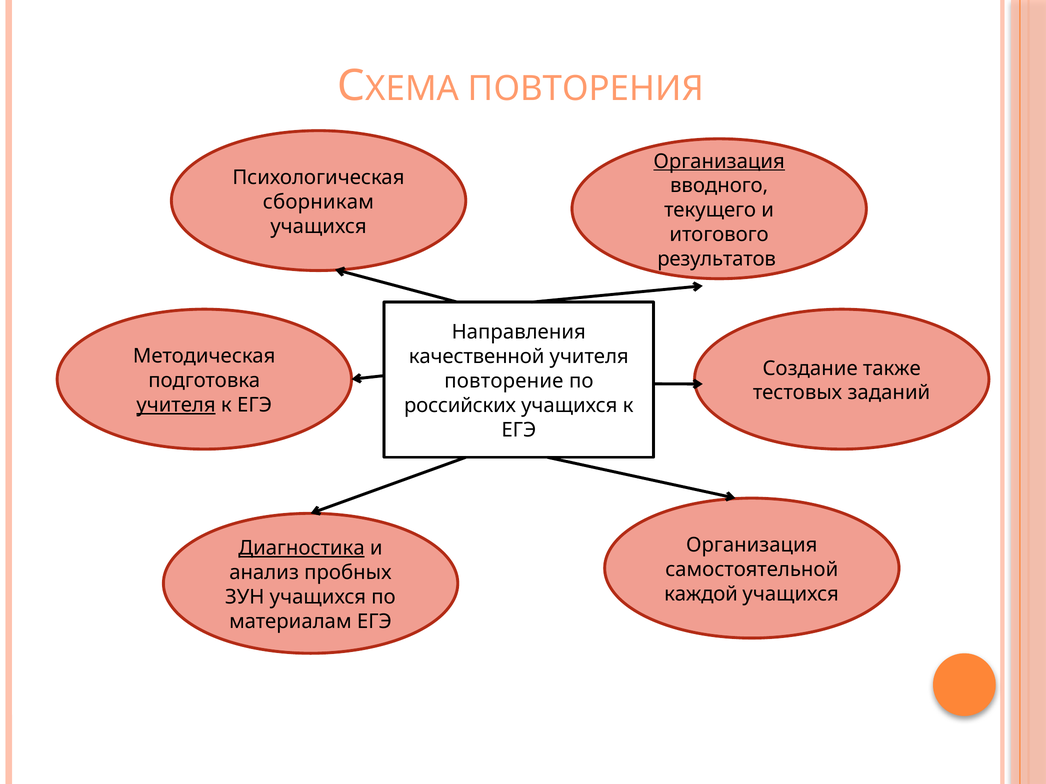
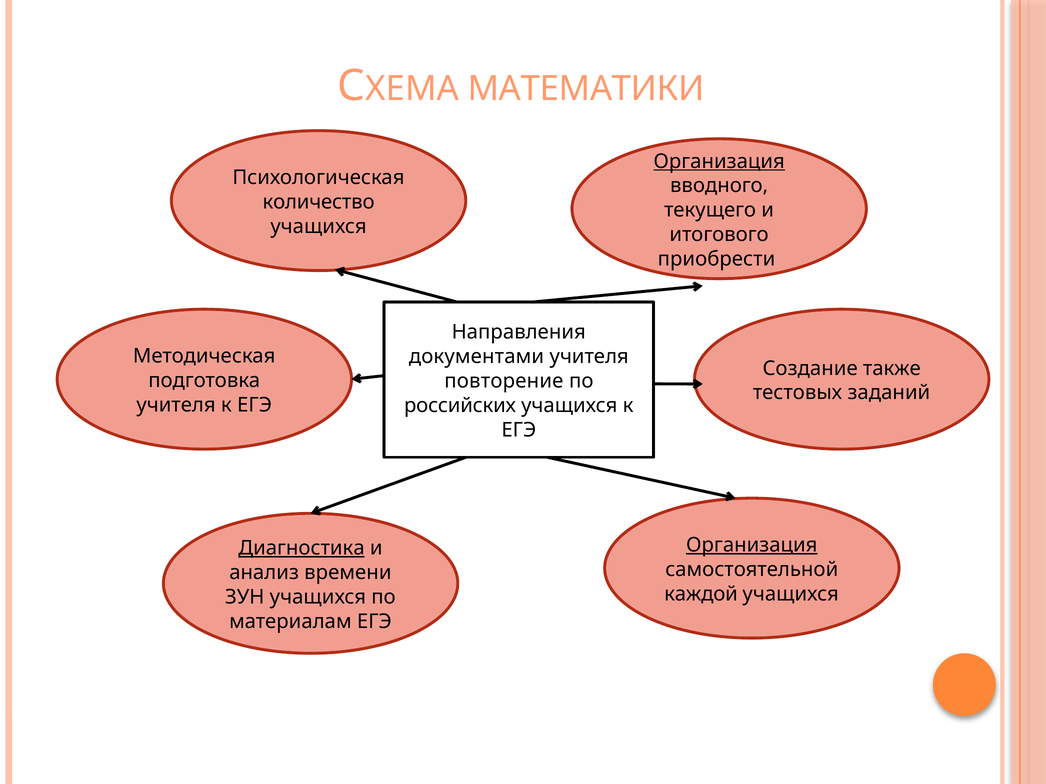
ПОВТОРЕНИЯ: ПОВТОРЕНИЯ -> МАТЕМАТИКИ (586, 89)
сборникам: сборникам -> количество (319, 202)
результатов: результатов -> приобрести (716, 259)
качественной: качественной -> документами (476, 357)
учителя underline: present -> none (176, 405)
Организация underline: none -> present (752, 545)
пробных: пробных -> времени (348, 573)
